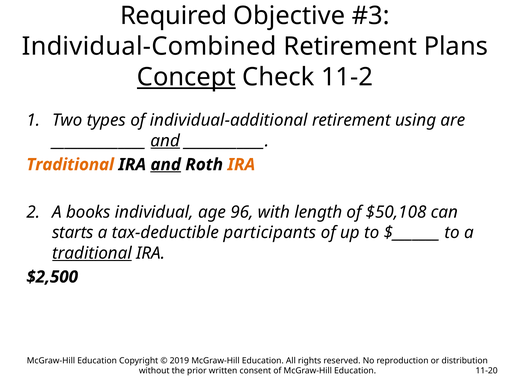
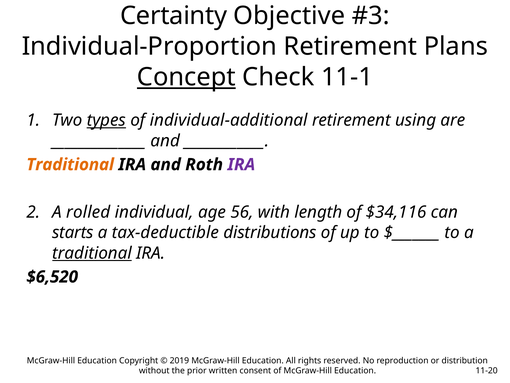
Required: Required -> Certainty (174, 16)
Individual-Combined: Individual-Combined -> Individual-Proportion (149, 46)
11-2: 11-2 -> 11-1 (347, 77)
types underline: none -> present (106, 120)
and underline: present -> none (165, 141)
and underline: present -> none (166, 164)
IRA colour: orange -> purple (241, 164)
books: books -> rolled (88, 212)
96: 96 -> 56 (242, 212)
$50,108: $50,108 -> $34,116 (396, 212)
participants: participants -> distributions (270, 232)
$2,500: $2,500 -> $6,520 (52, 277)
